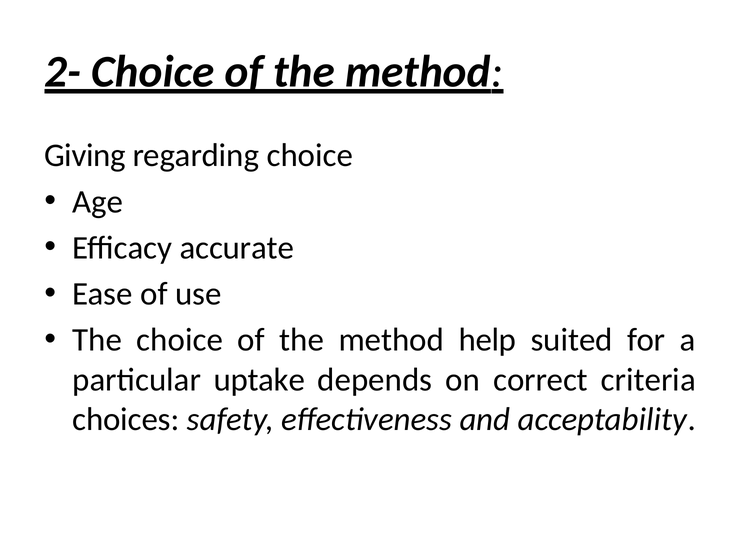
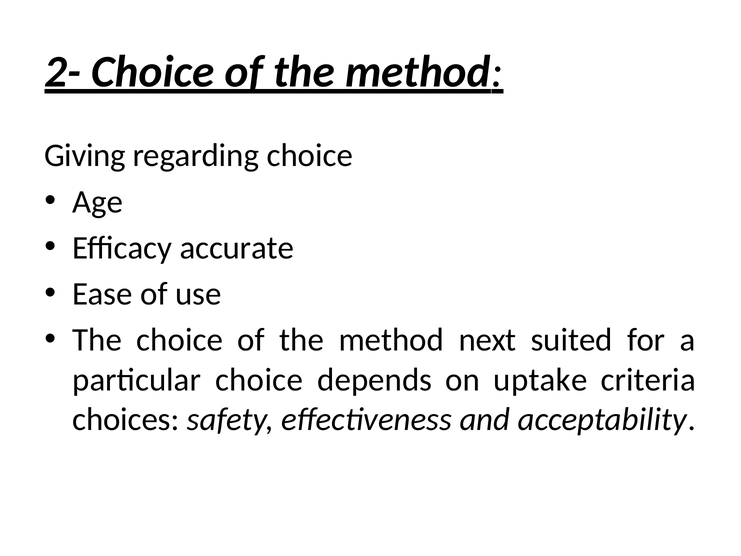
help: help -> next (488, 340)
particular uptake: uptake -> choice (259, 379)
correct: correct -> uptake (540, 379)
